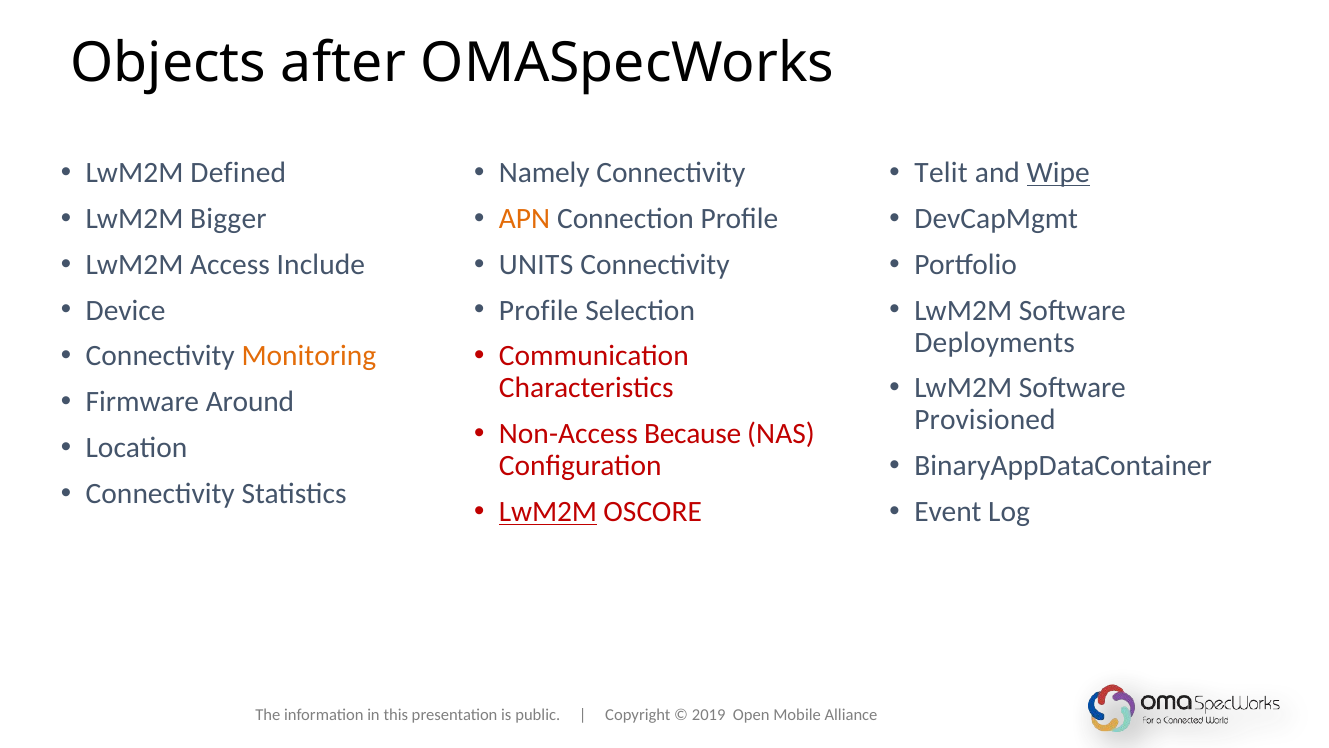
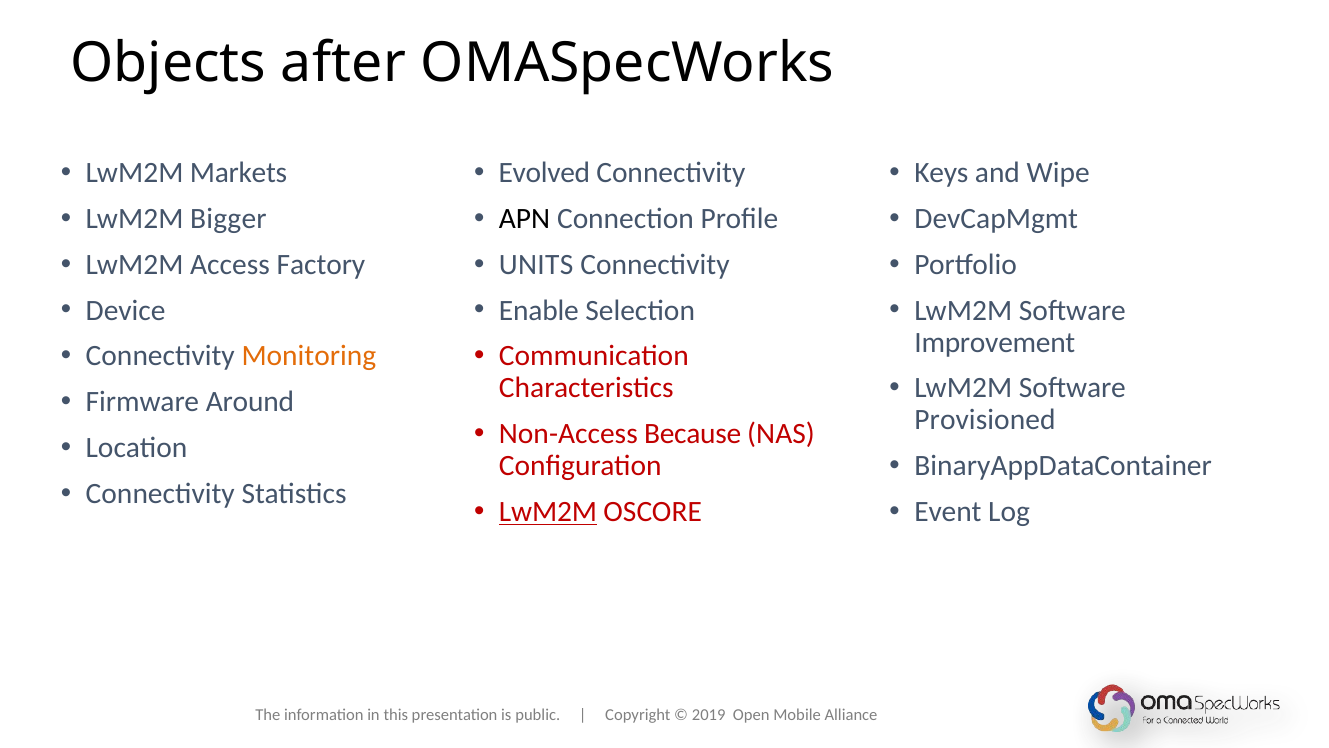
Defined: Defined -> Markets (239, 173)
Namely: Namely -> Evolved (544, 173)
Telit: Telit -> Keys (941, 173)
Wipe underline: present -> none (1058, 173)
APN colour: orange -> black (525, 219)
Include: Include -> Factory (321, 264)
Profile: Profile -> Enable (539, 310)
Deployments: Deployments -> Improvement (995, 342)
